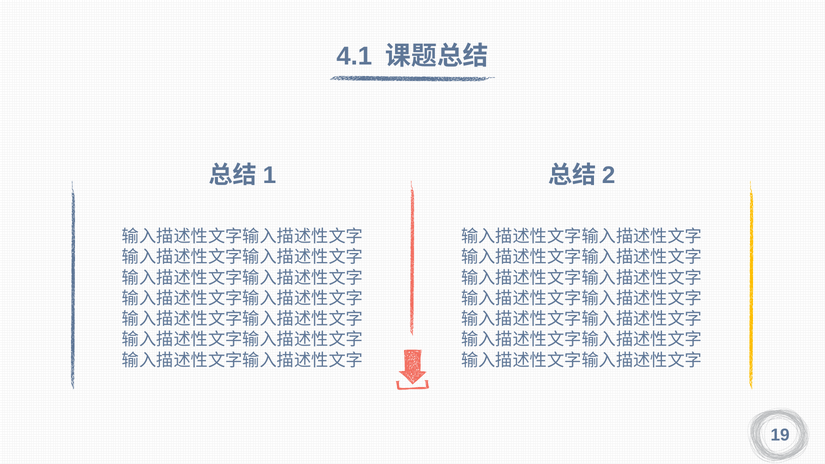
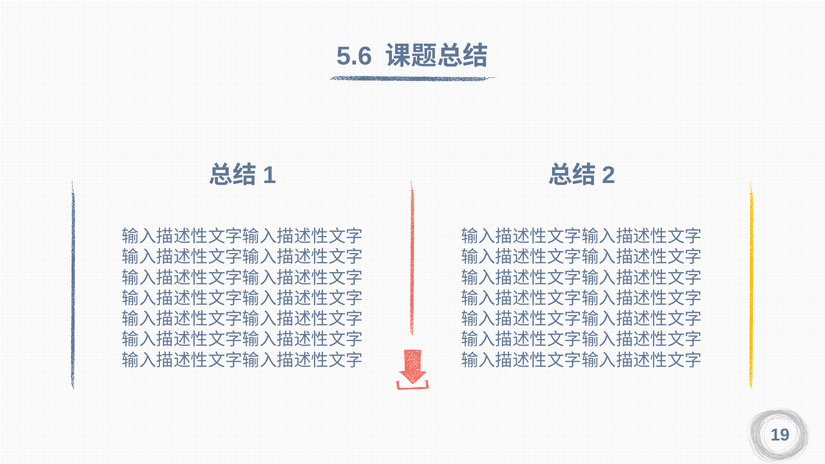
4.1: 4.1 -> 5.6 (354, 56)
